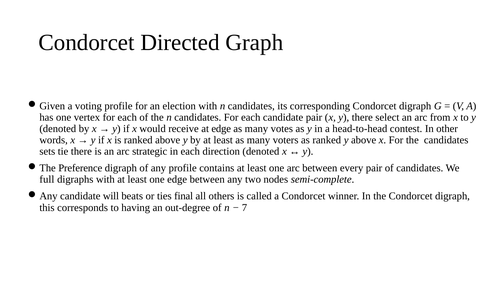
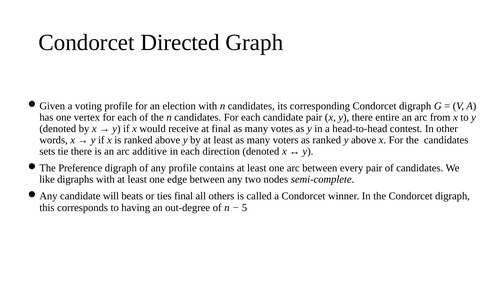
select: select -> entire (387, 117)
at edge: edge -> final (221, 129)
strategic: strategic -> additive (150, 151)
full: full -> like (47, 179)
7: 7 -> 5 (245, 207)
